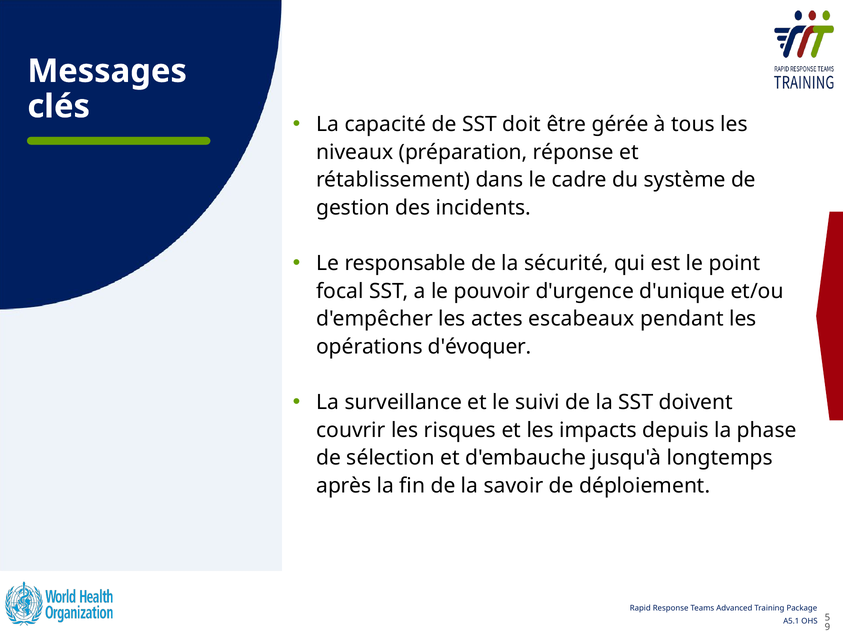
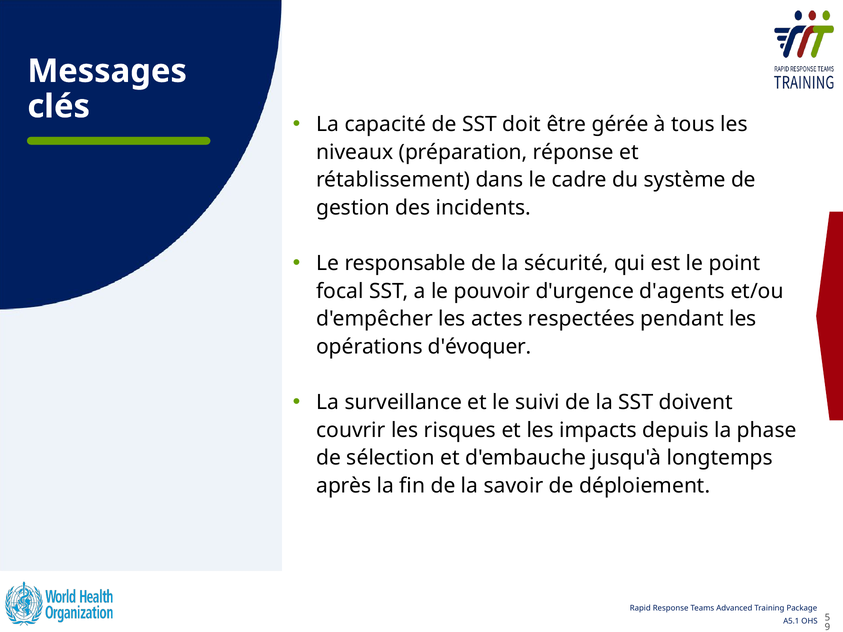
d'unique: d'unique -> d'agents (682, 291)
escabeaux: escabeaux -> respectées (581, 319)
